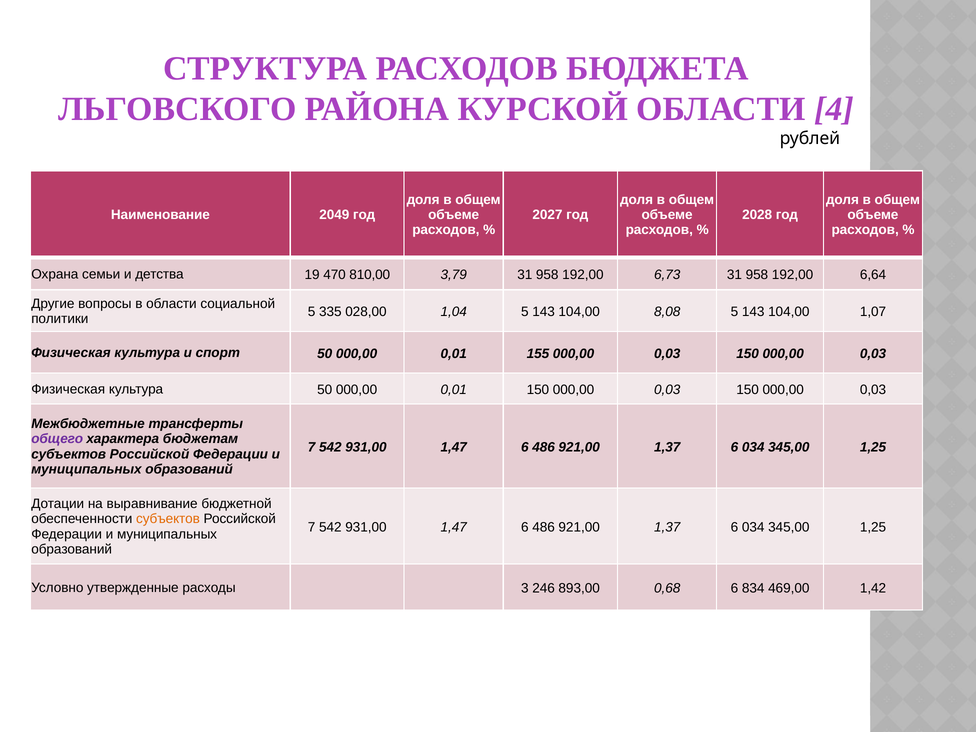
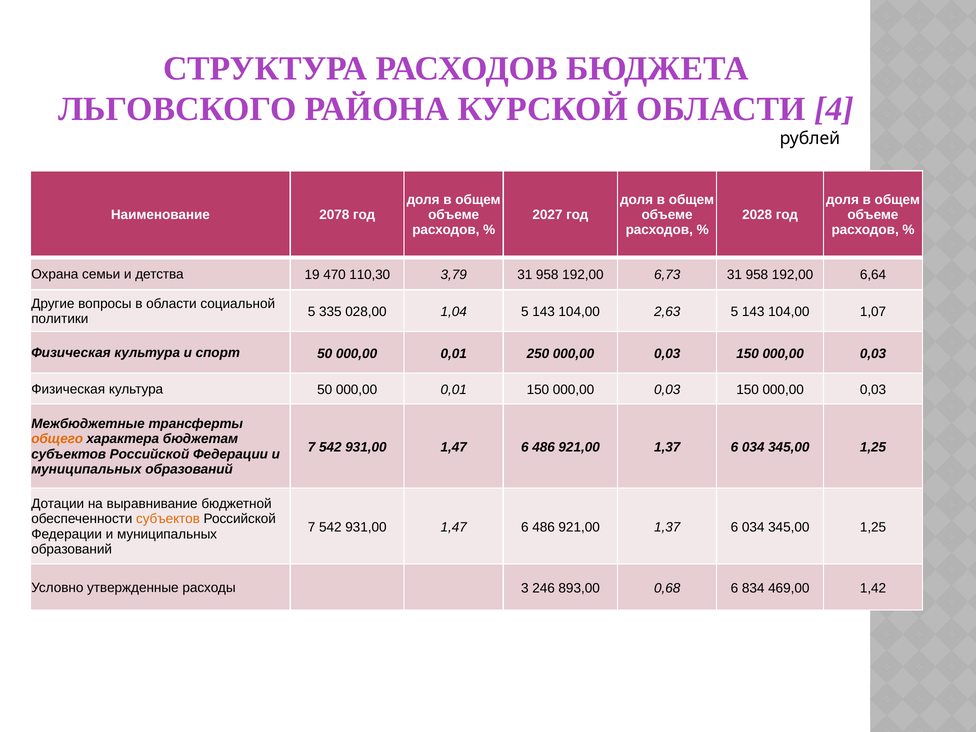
2049: 2049 -> 2078 (334, 215)
810,00: 810,00 -> 110,30 (370, 275)
8,08: 8,08 -> 2,63 (667, 312)
155: 155 -> 250 (538, 354)
общего colour: purple -> orange (57, 439)
